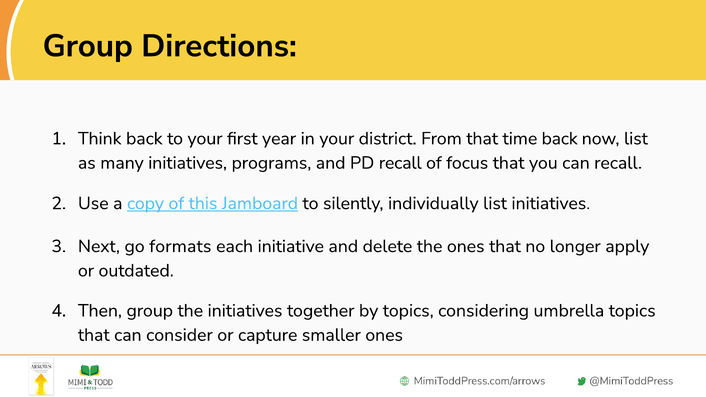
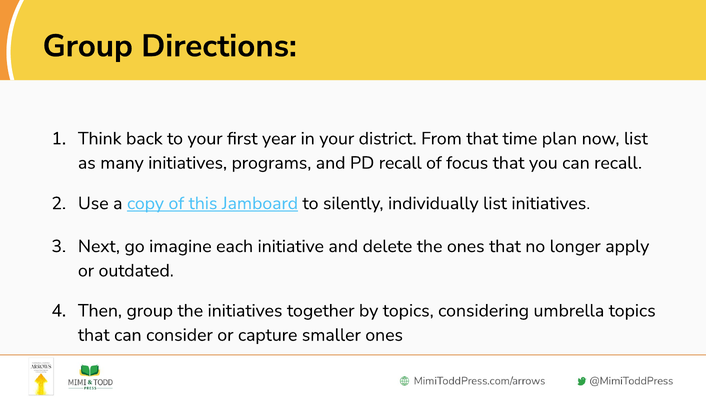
time back: back -> plan (559, 139)
formats: formats -> imagine (180, 246)
